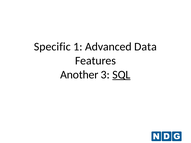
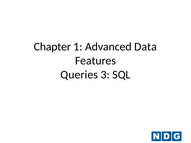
Specific: Specific -> Chapter (52, 47)
Another: Another -> Queries (79, 75)
SQL underline: present -> none (121, 75)
